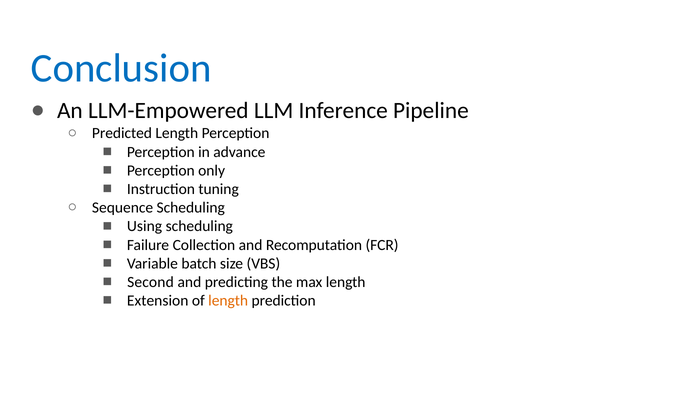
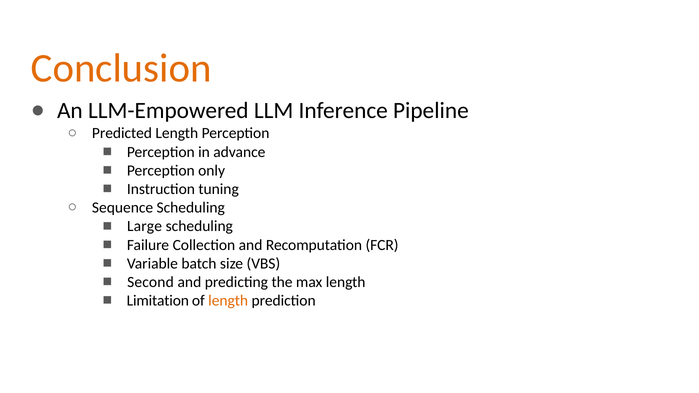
Conclusion colour: blue -> orange (121, 68)
Using: Using -> Large (144, 226)
Extension: Extension -> Limitation (158, 301)
